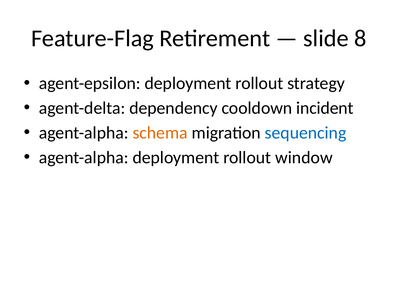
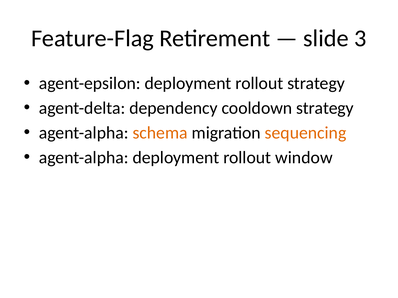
8: 8 -> 3 (360, 39)
cooldown incident: incident -> strategy (325, 108)
sequencing colour: blue -> orange (306, 133)
